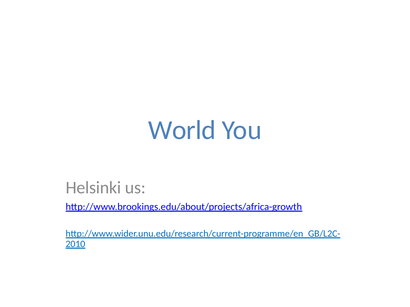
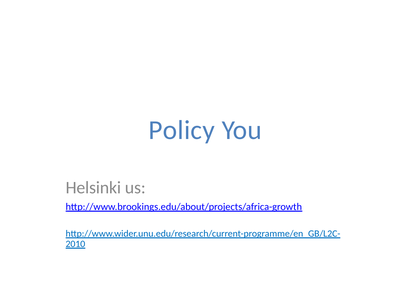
World: World -> Policy (182, 130)
